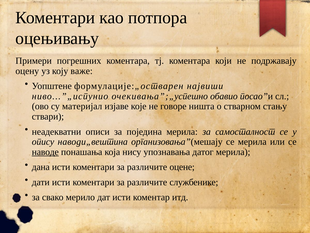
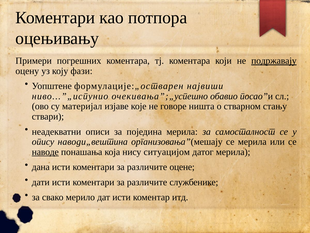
подржавају underline: none -> present (274, 61)
важе: важе -> фази (82, 71)
упознавања: упознавања -> ситуацијом (167, 152)
